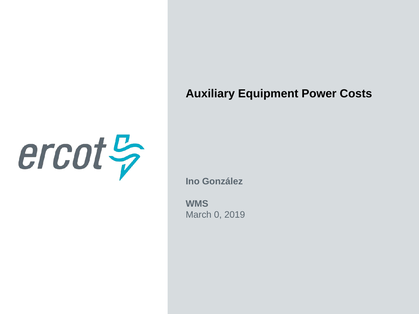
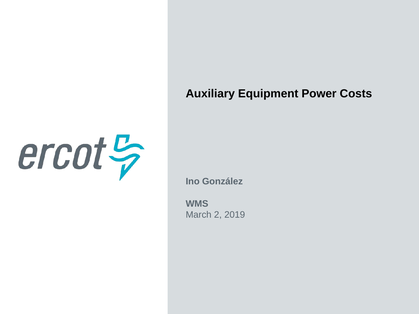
0: 0 -> 2 (218, 215)
